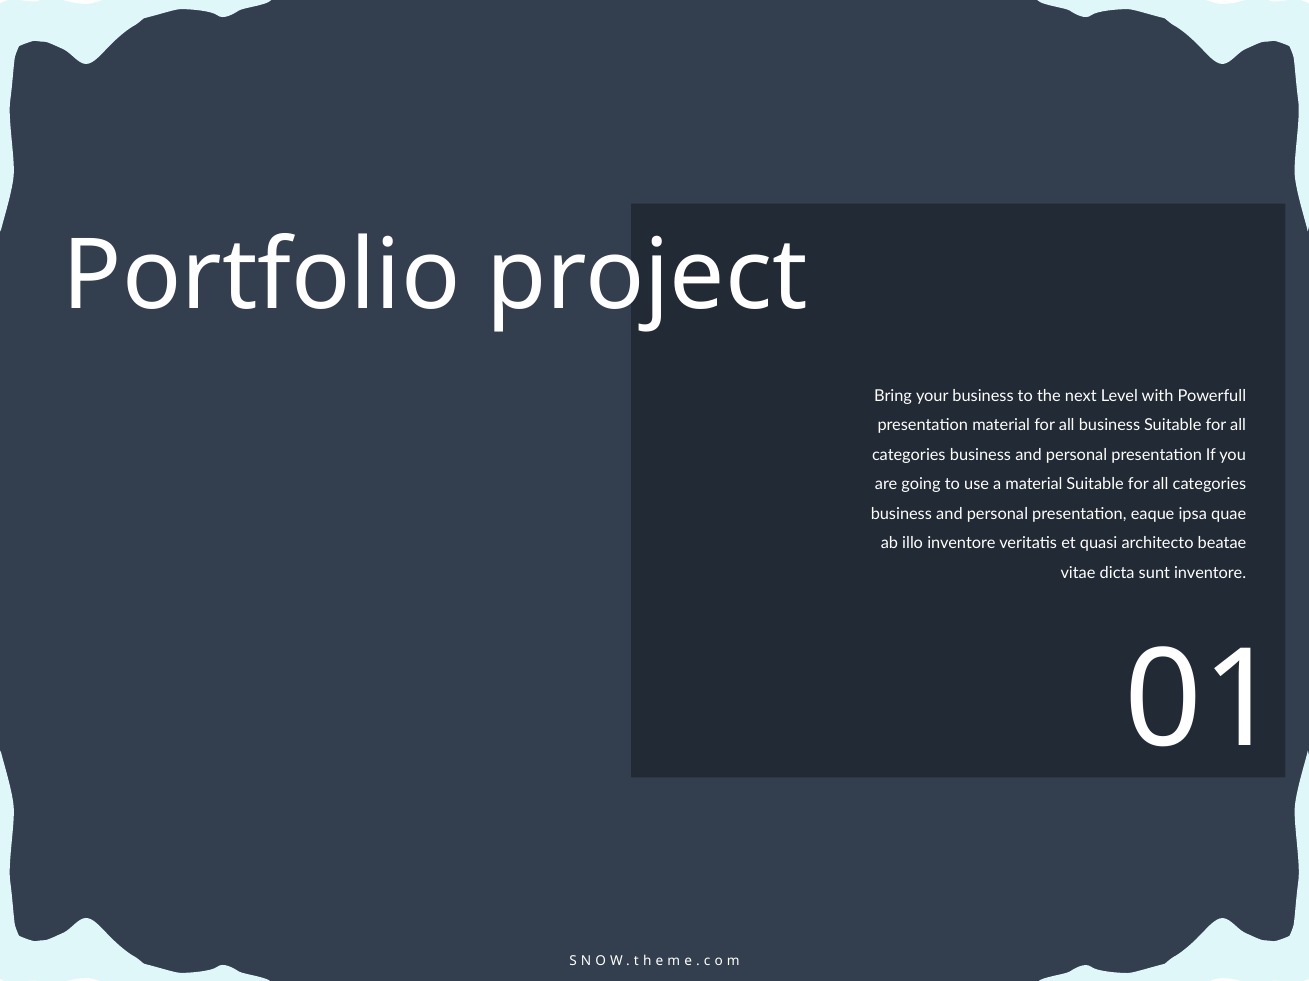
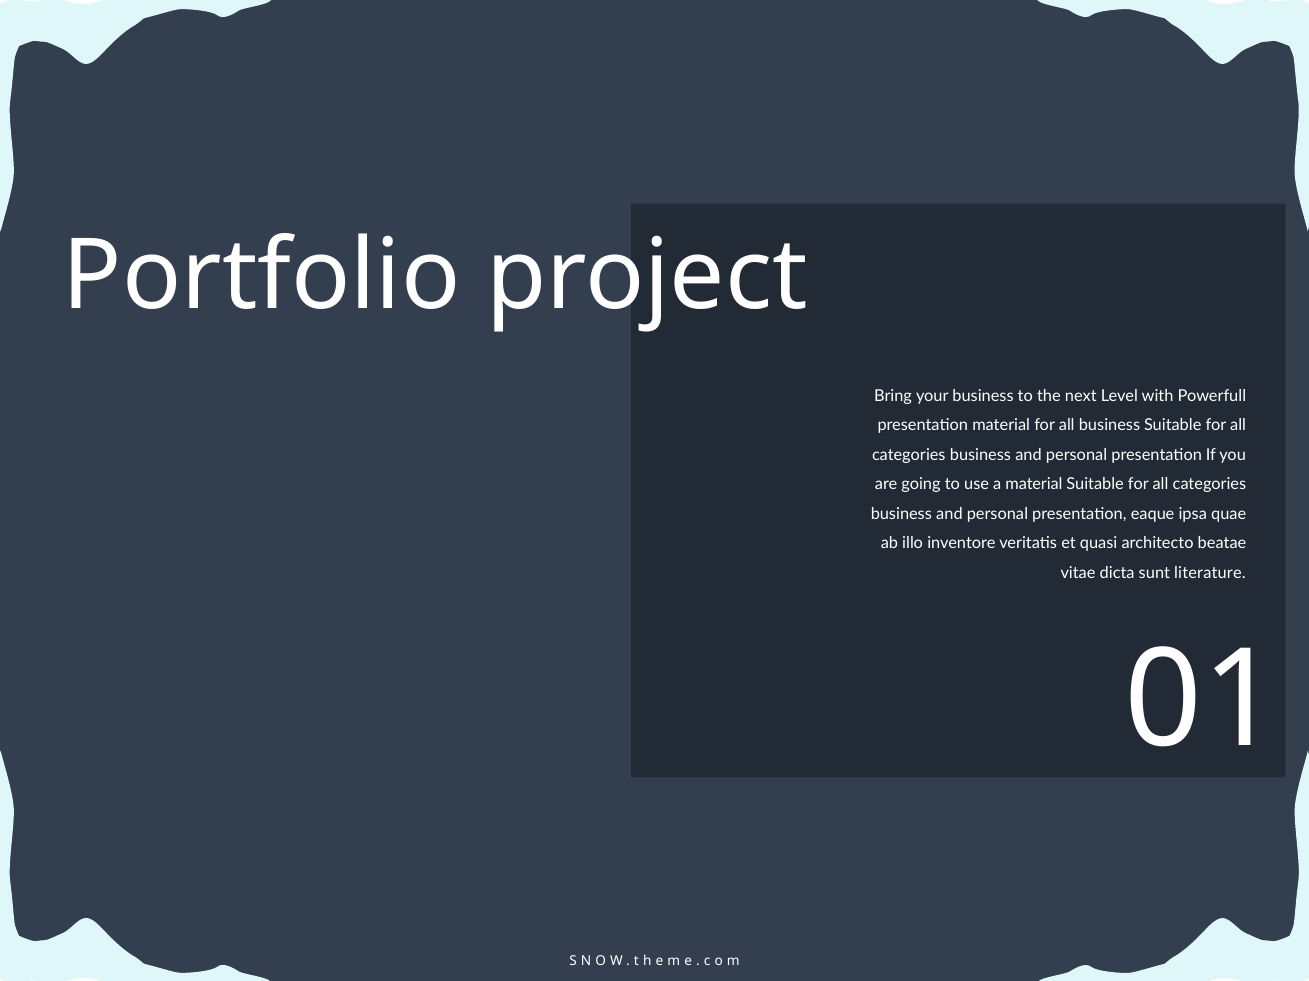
sunt inventore: inventore -> literature (1210, 573)
